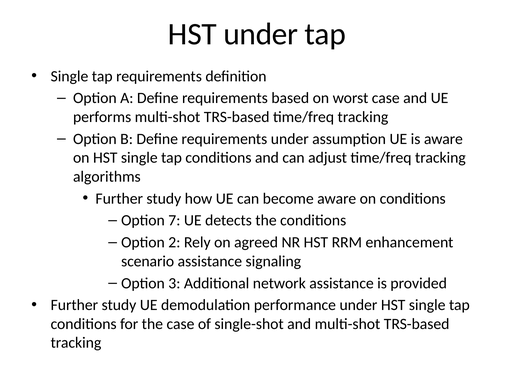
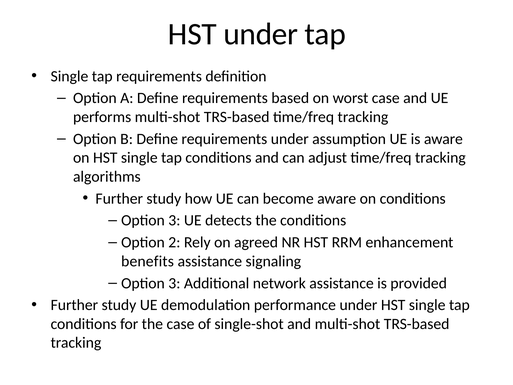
7: 7 -> 3 (174, 220)
scenario: scenario -> benefits (148, 261)
